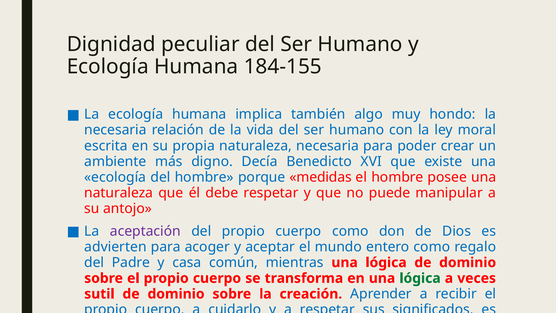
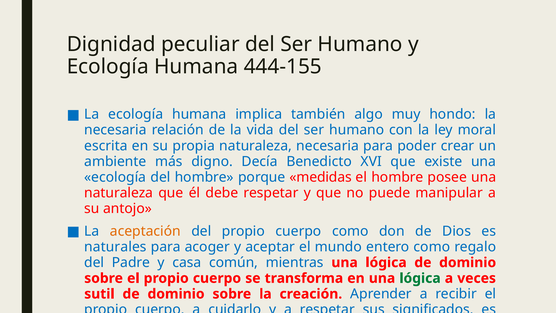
184-155: 184-155 -> 444-155 (283, 67)
aceptación colour: purple -> orange (145, 231)
advierten: advierten -> naturales (115, 247)
